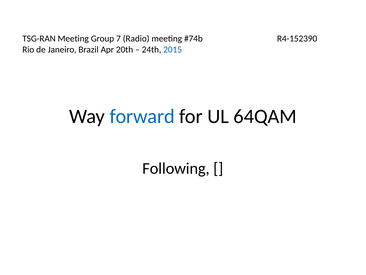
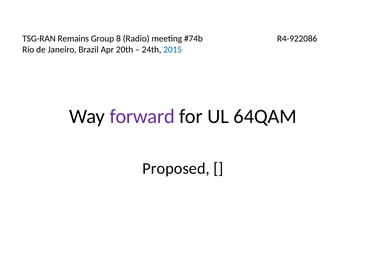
TSG-RAN Meeting: Meeting -> Remains (73, 39)
7: 7 -> 8 (118, 39)
R4-152390: R4-152390 -> R4-922086 (297, 39)
forward colour: blue -> purple (142, 116)
Following: Following -> Proposed (176, 168)
